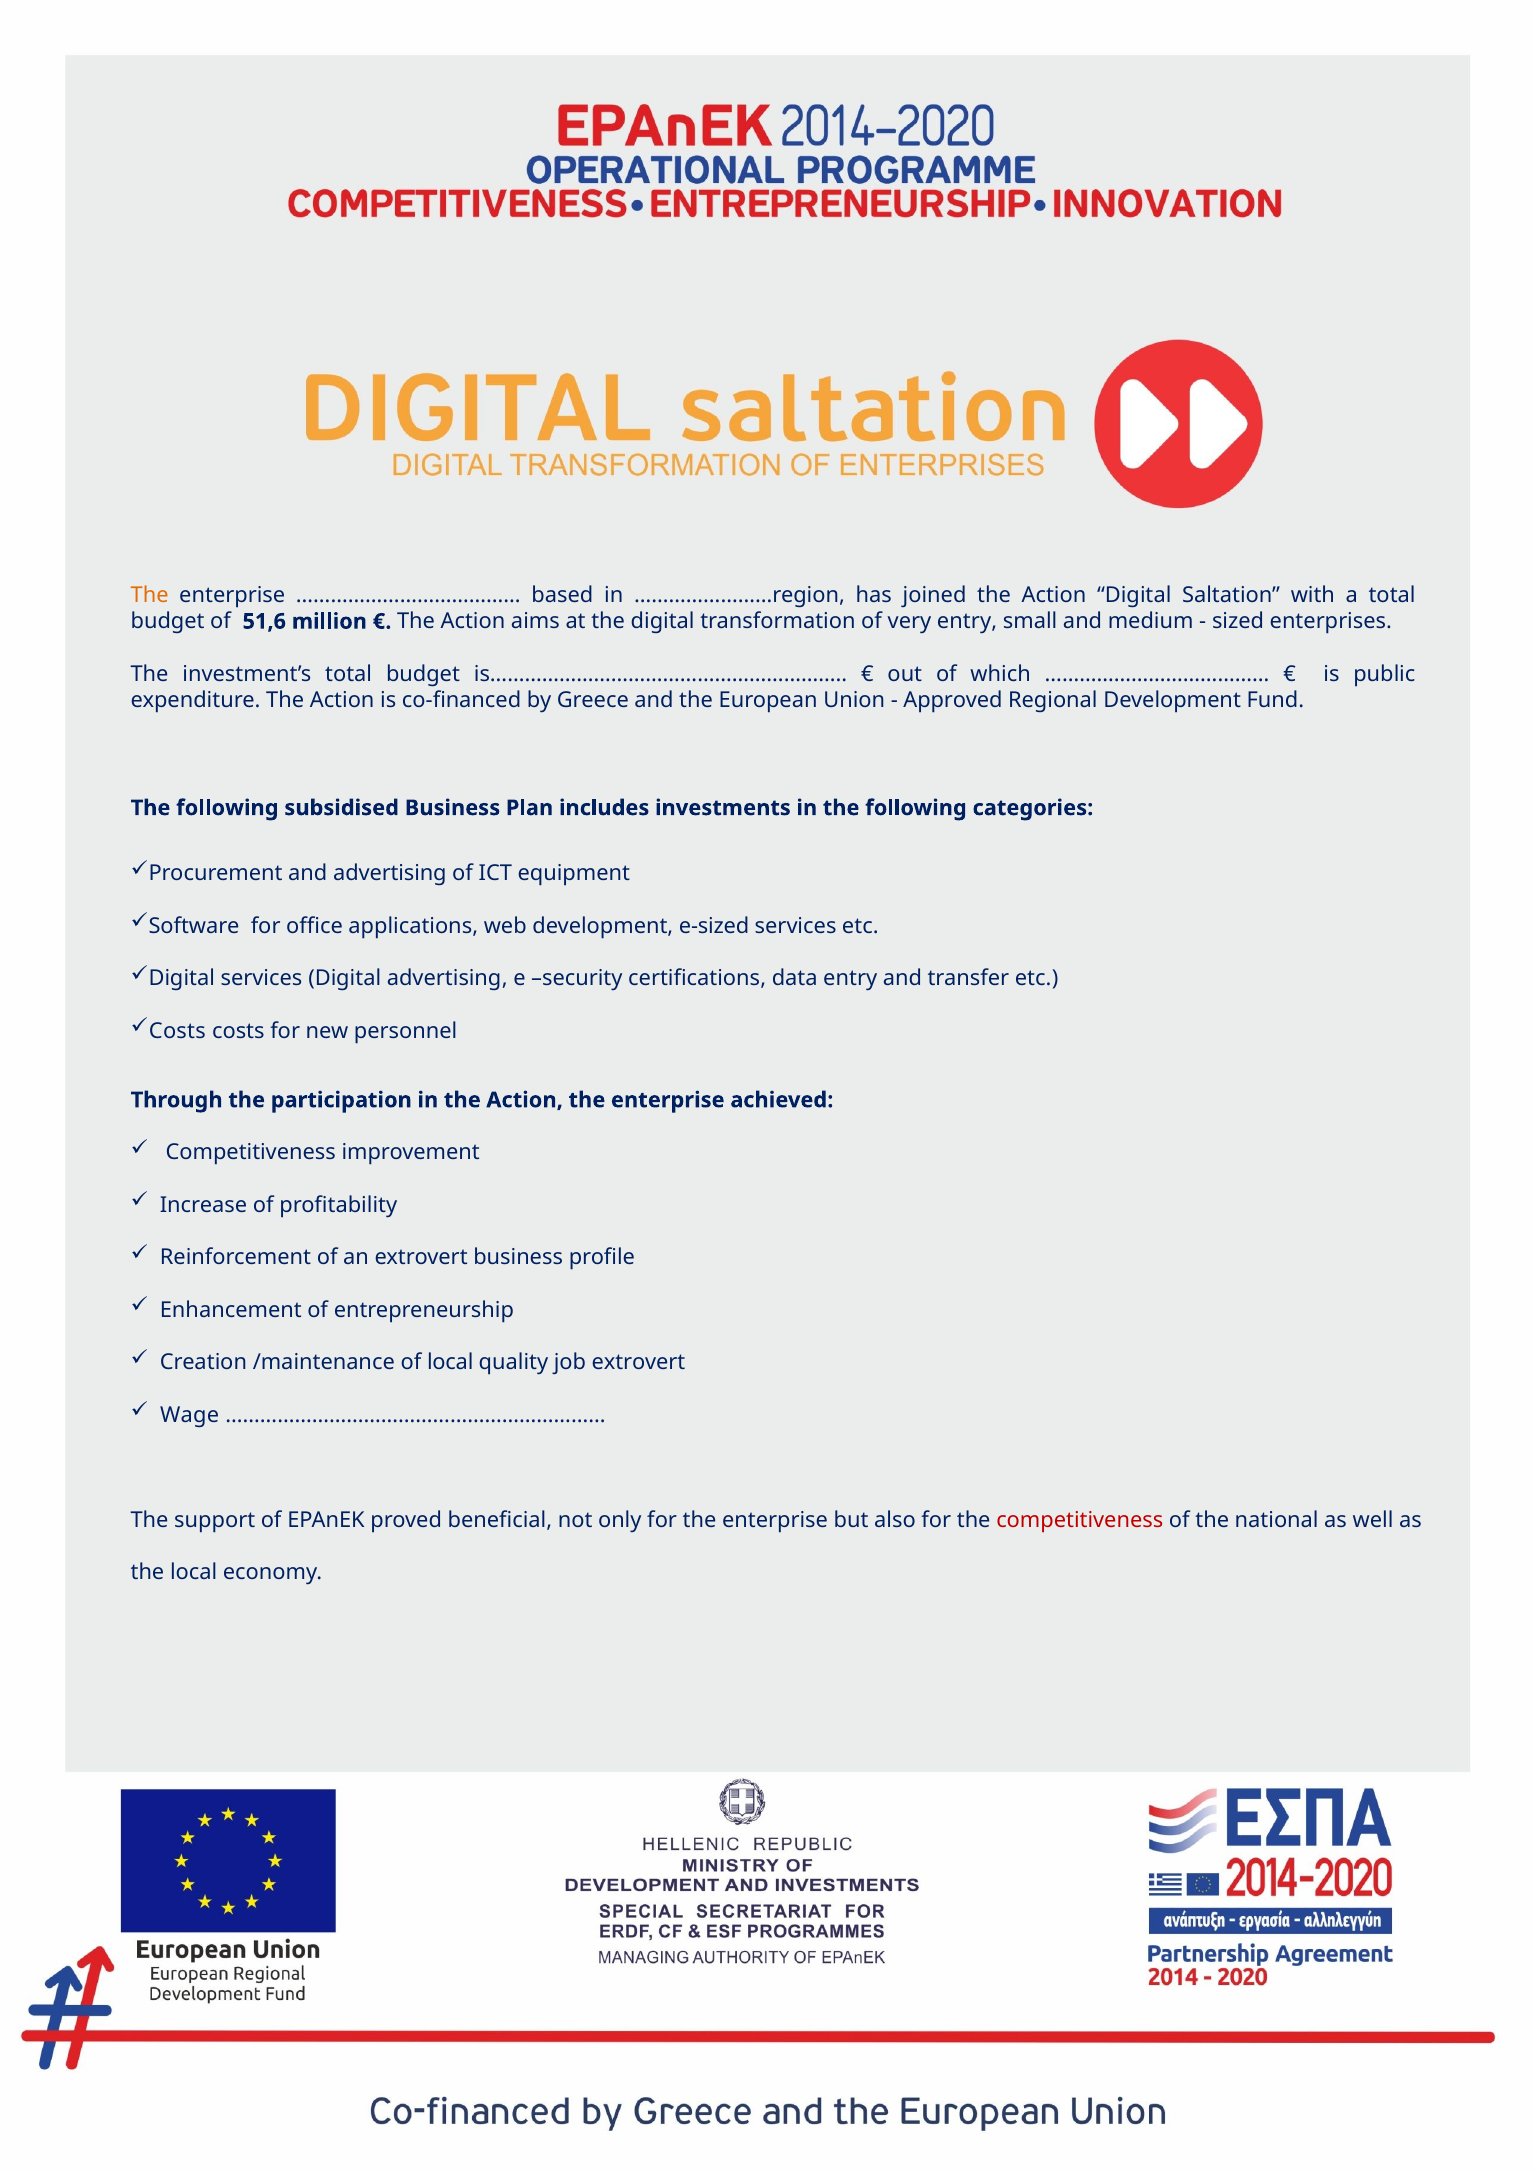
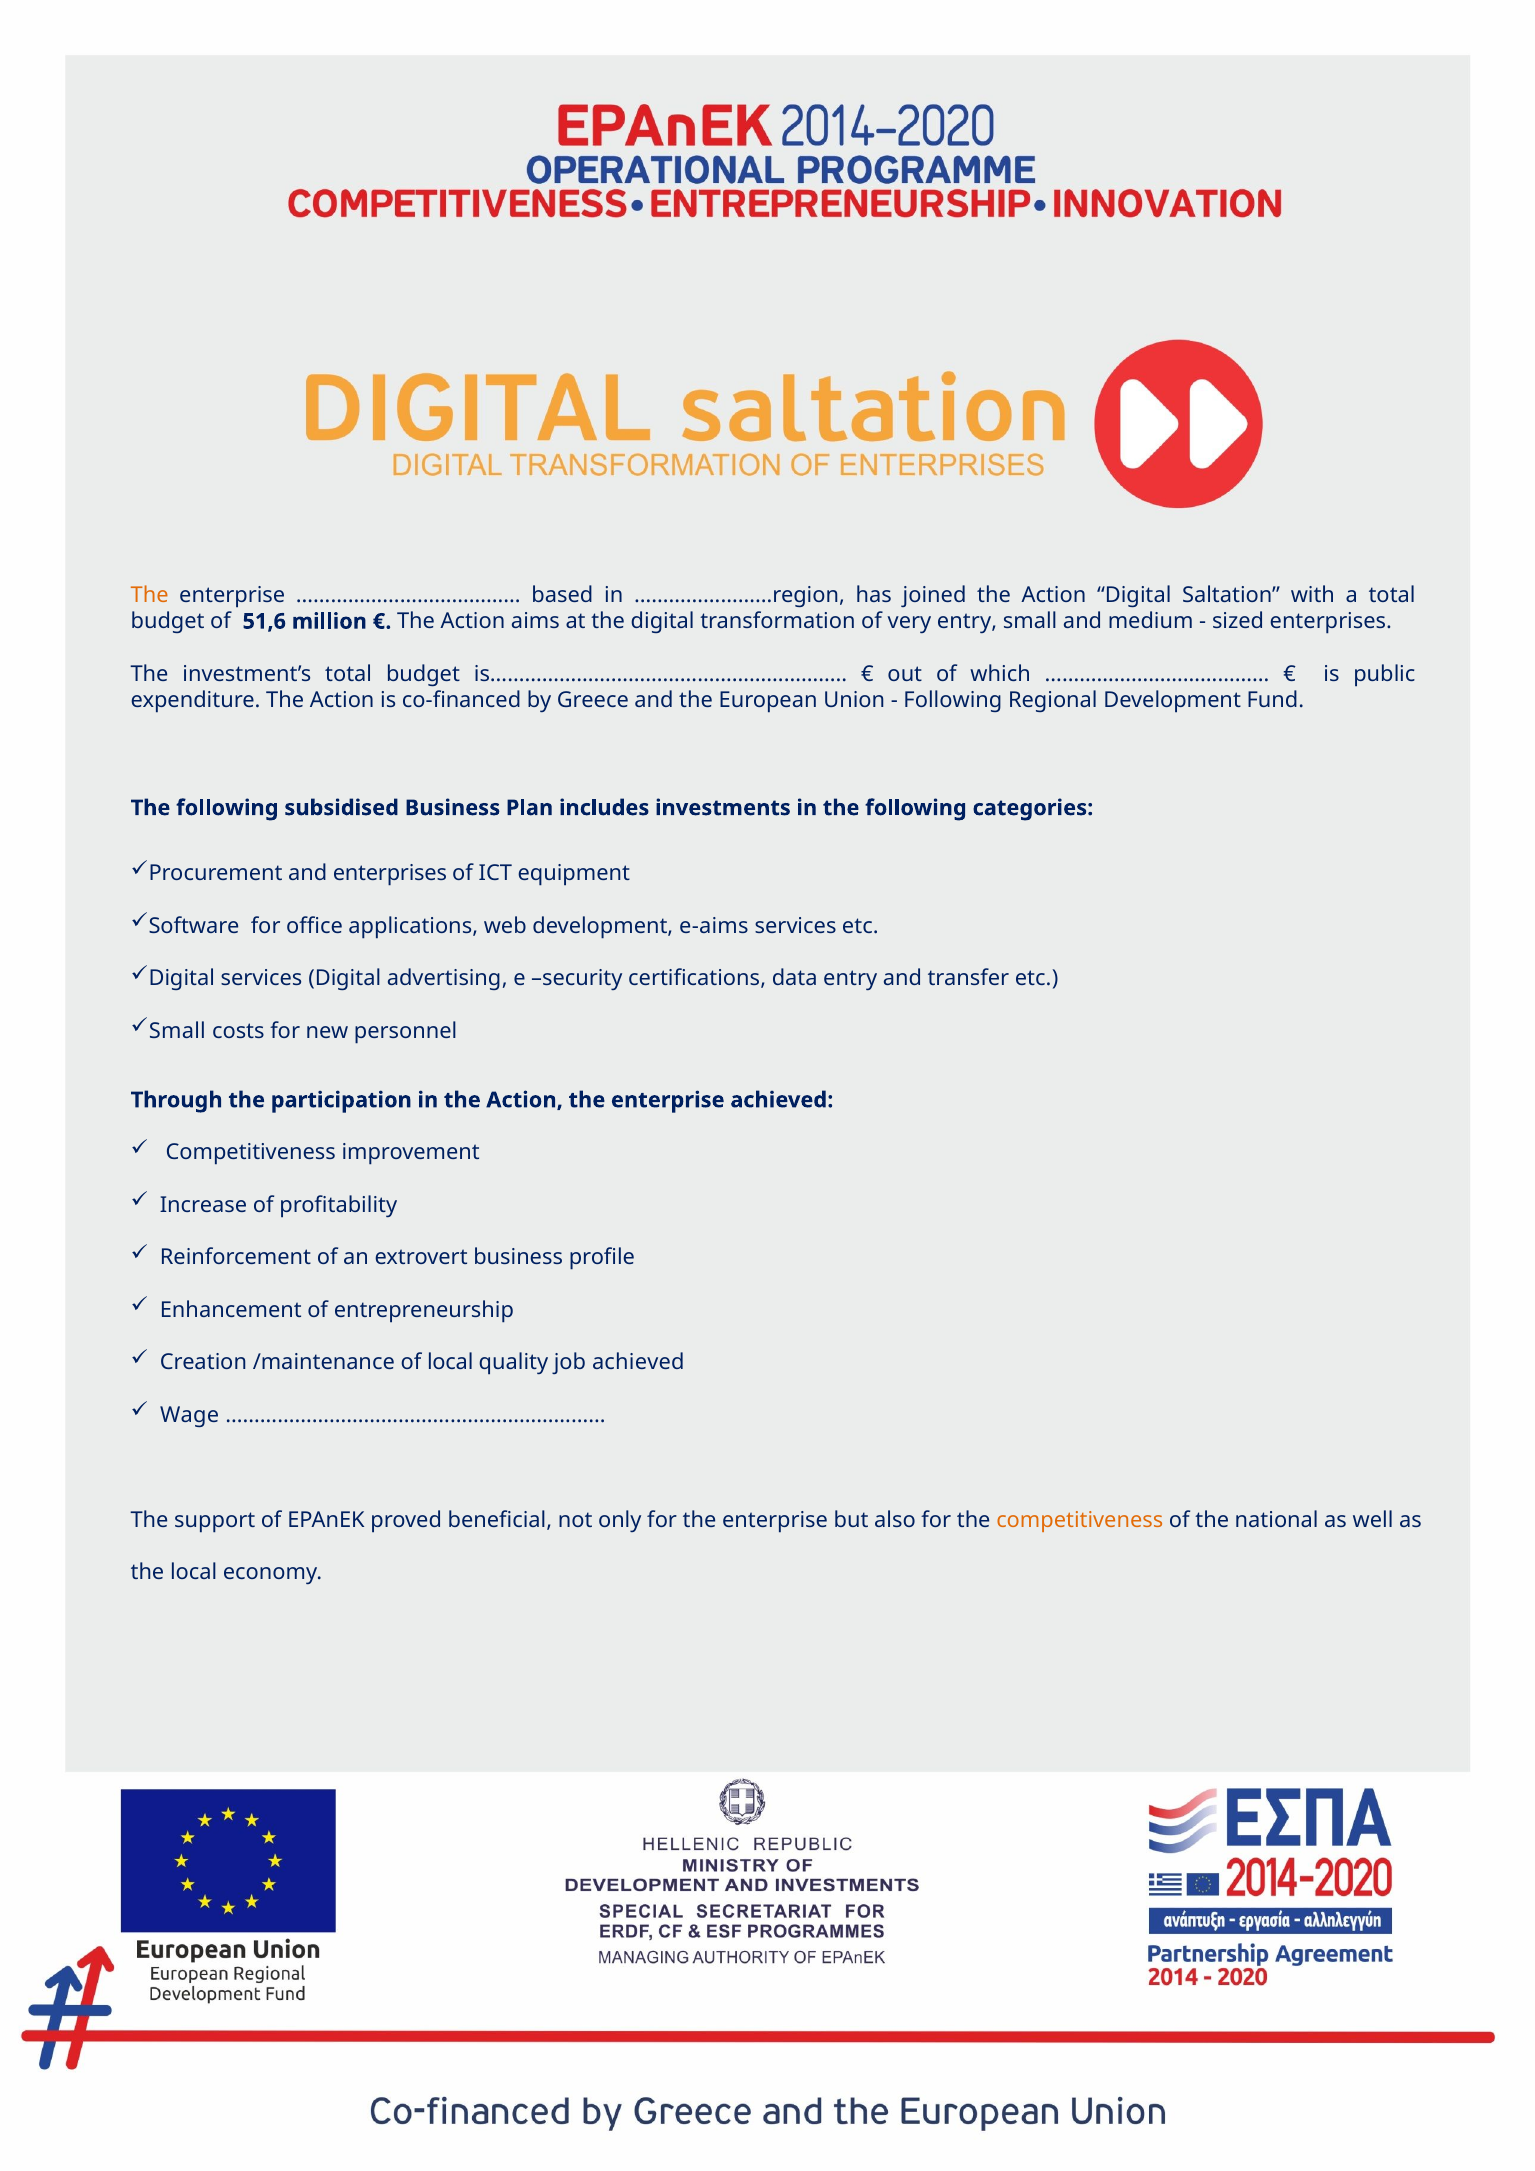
Approved: Approved -> Following (953, 700)
and advertising: advertising -> enterprises (390, 873)
e-sized: e-sized -> e-aims (714, 926)
Costs: Costs -> Small (177, 1031)
job extrovert: extrovert -> achieved (638, 1362)
competitiveness colour: red -> orange (1080, 1520)
